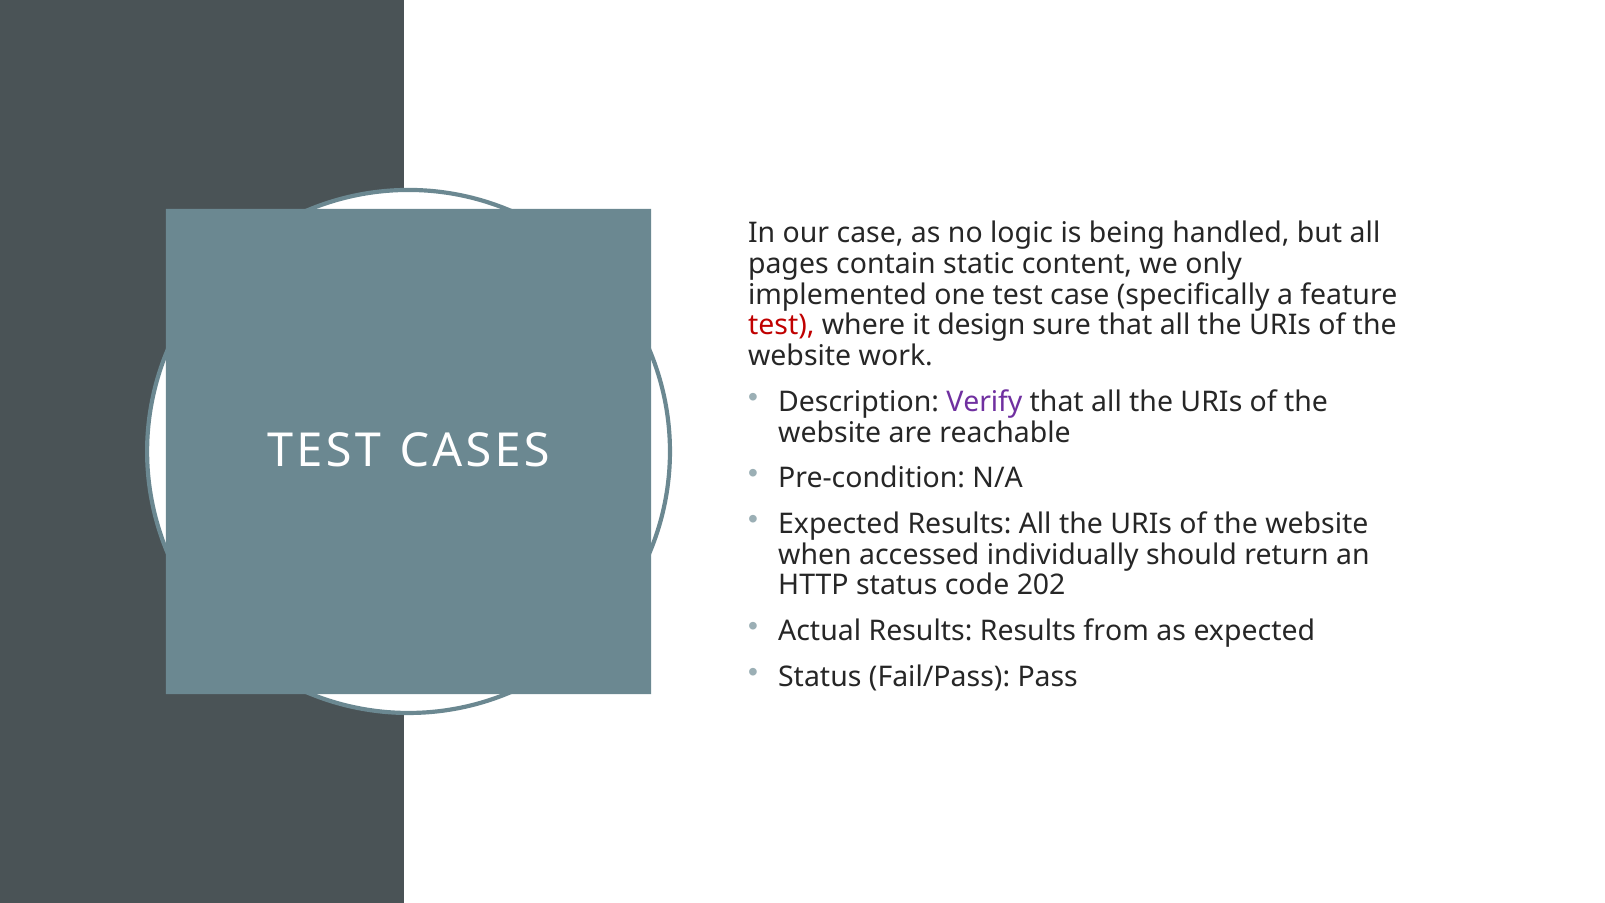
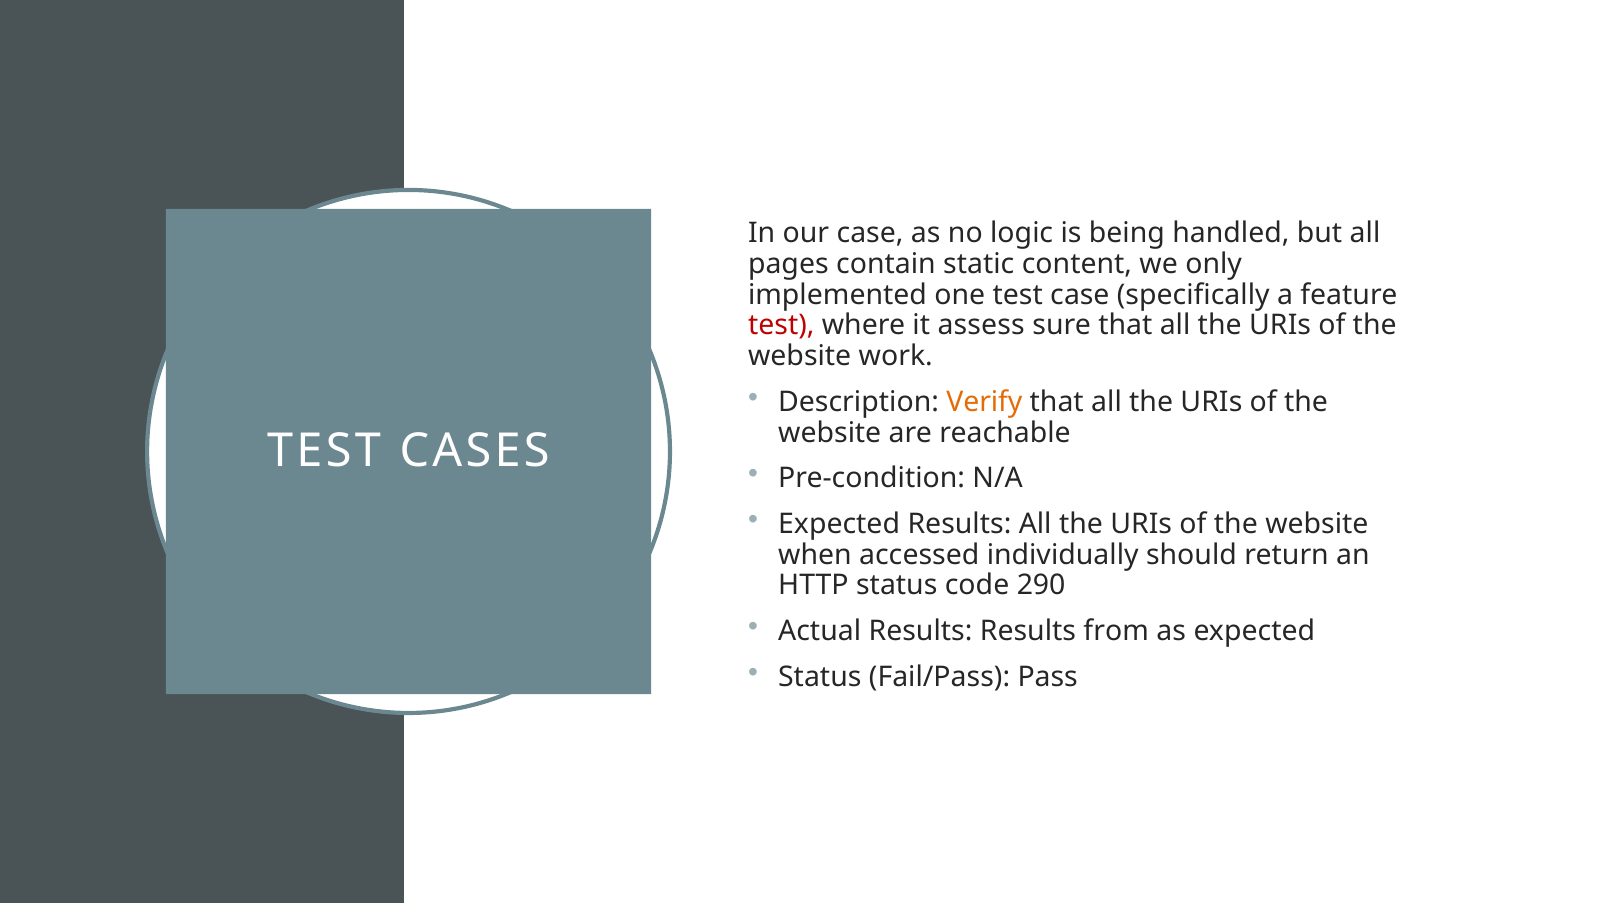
design: design -> assess (981, 325)
Verify colour: purple -> orange (984, 402)
202: 202 -> 290 (1041, 585)
